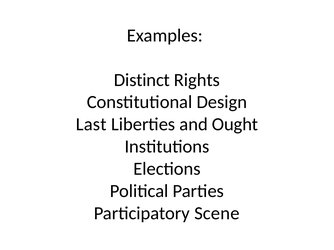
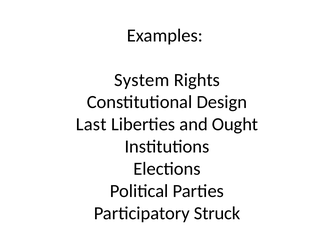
Distinct: Distinct -> System (142, 80)
Scene: Scene -> Struck (217, 214)
